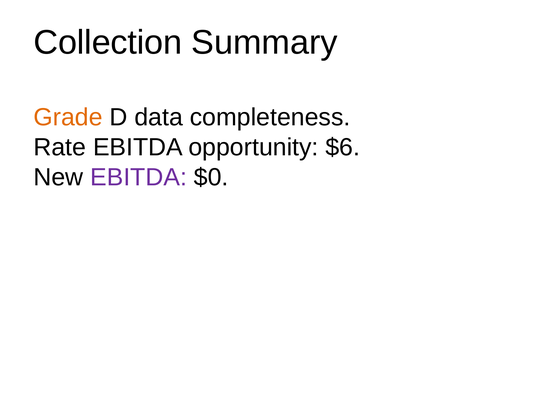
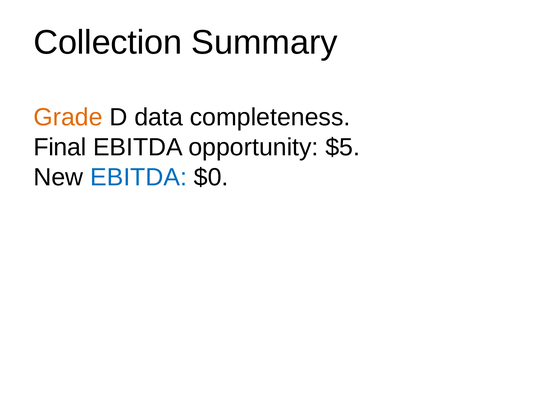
Rate: Rate -> Final (60, 147)
$6: $6 -> $5 (343, 147)
EBITDA colour: purple -> blue (139, 177)
